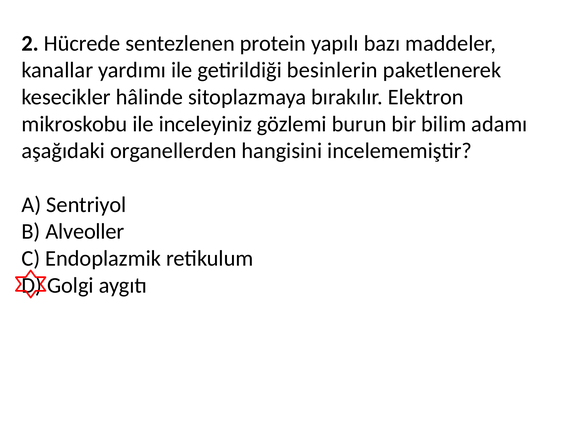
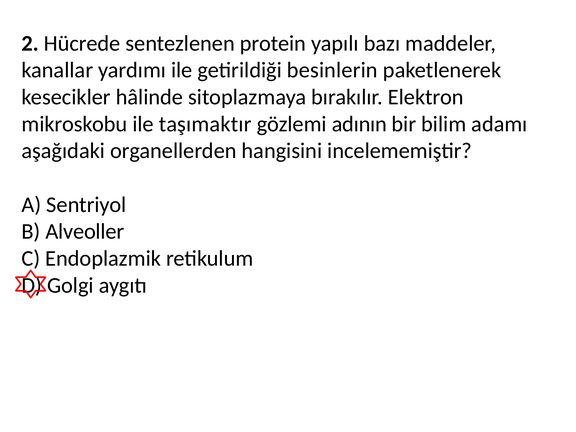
inceleyiniz: inceleyiniz -> taşımaktır (205, 124)
burun: burun -> adının (359, 124)
